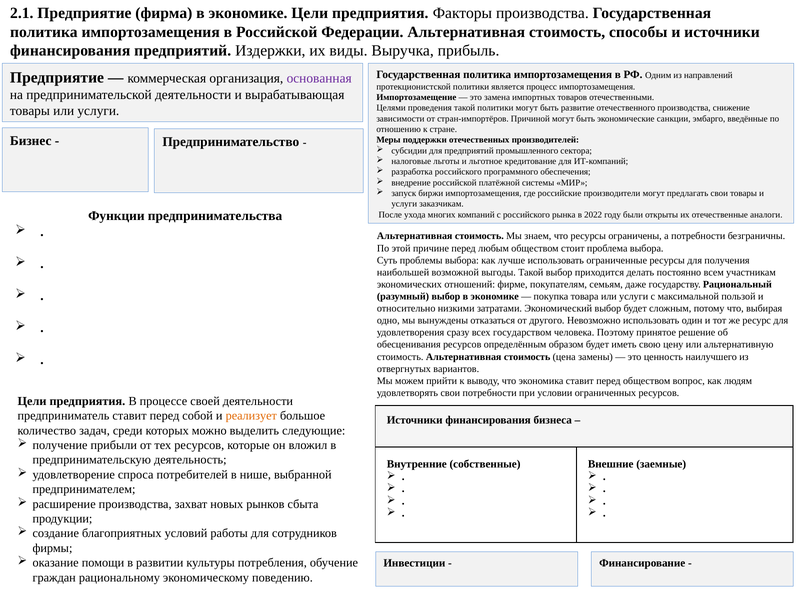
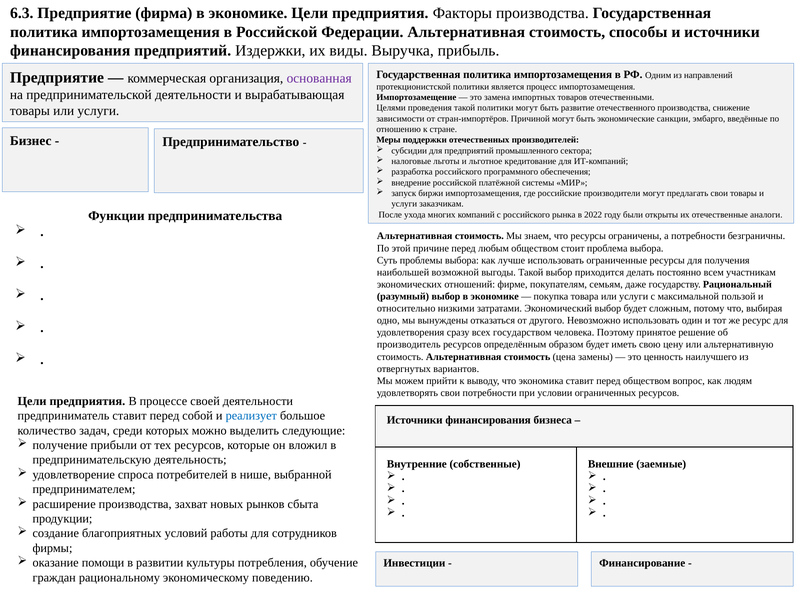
2.1: 2.1 -> 6.3 (22, 13)
обесценивания: обесценивания -> производитель (409, 344)
реализует colour: orange -> blue (251, 416)
